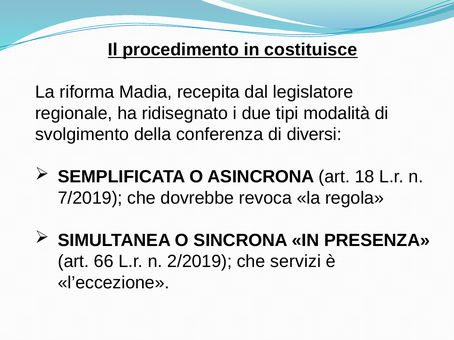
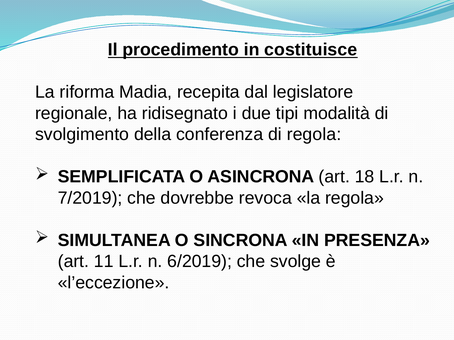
di diversi: diversi -> regola (314, 135)
66: 66 -> 11 (104, 262)
2/2019: 2/2019 -> 6/2019 (200, 262)
servizi: servizi -> svolge (296, 262)
